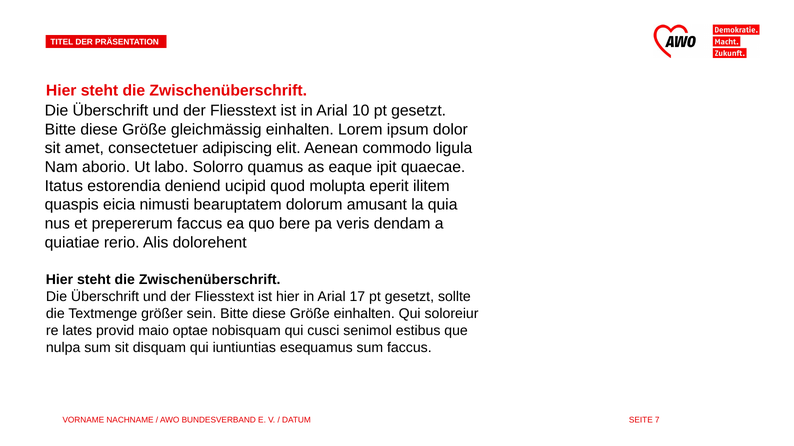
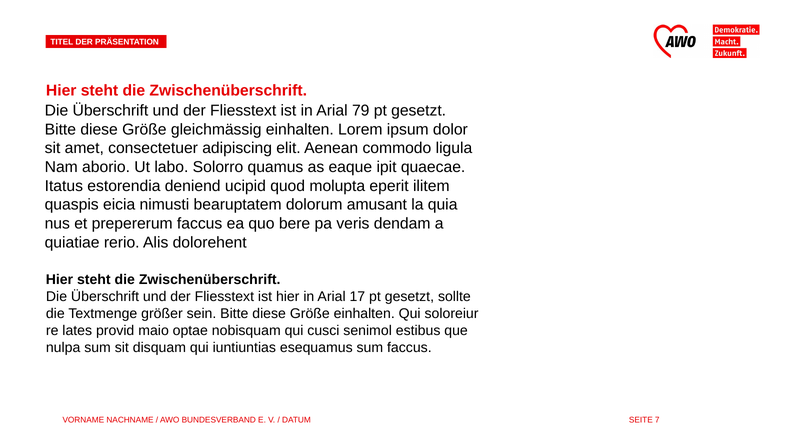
10: 10 -> 79 (361, 111)
